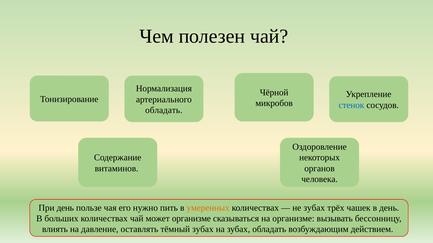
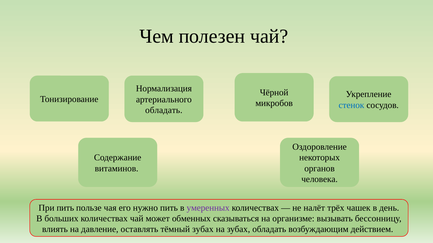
При день: день -> пить (65, 208)
умеренных colour: orange -> purple (208, 208)
не зубах: зубах -> налёт (314, 208)
может организме: организме -> обменных (191, 219)
